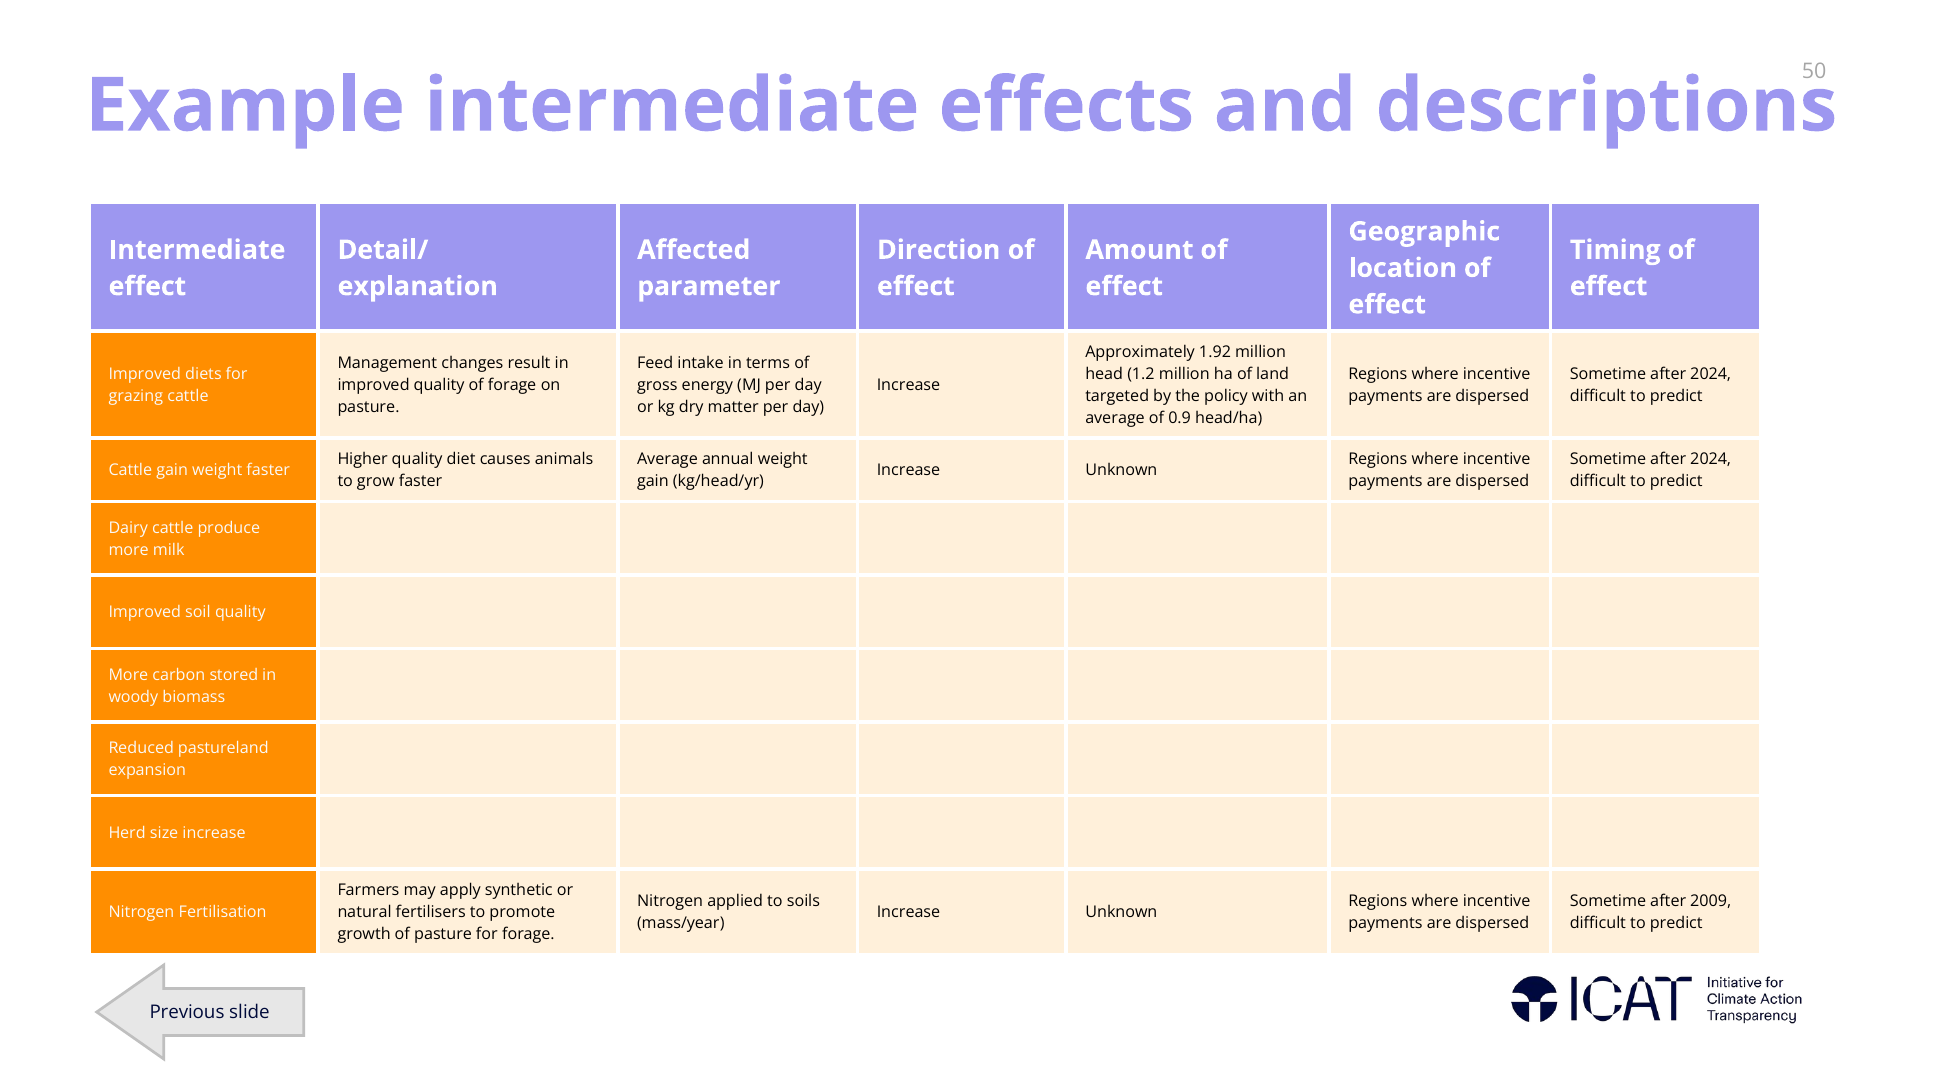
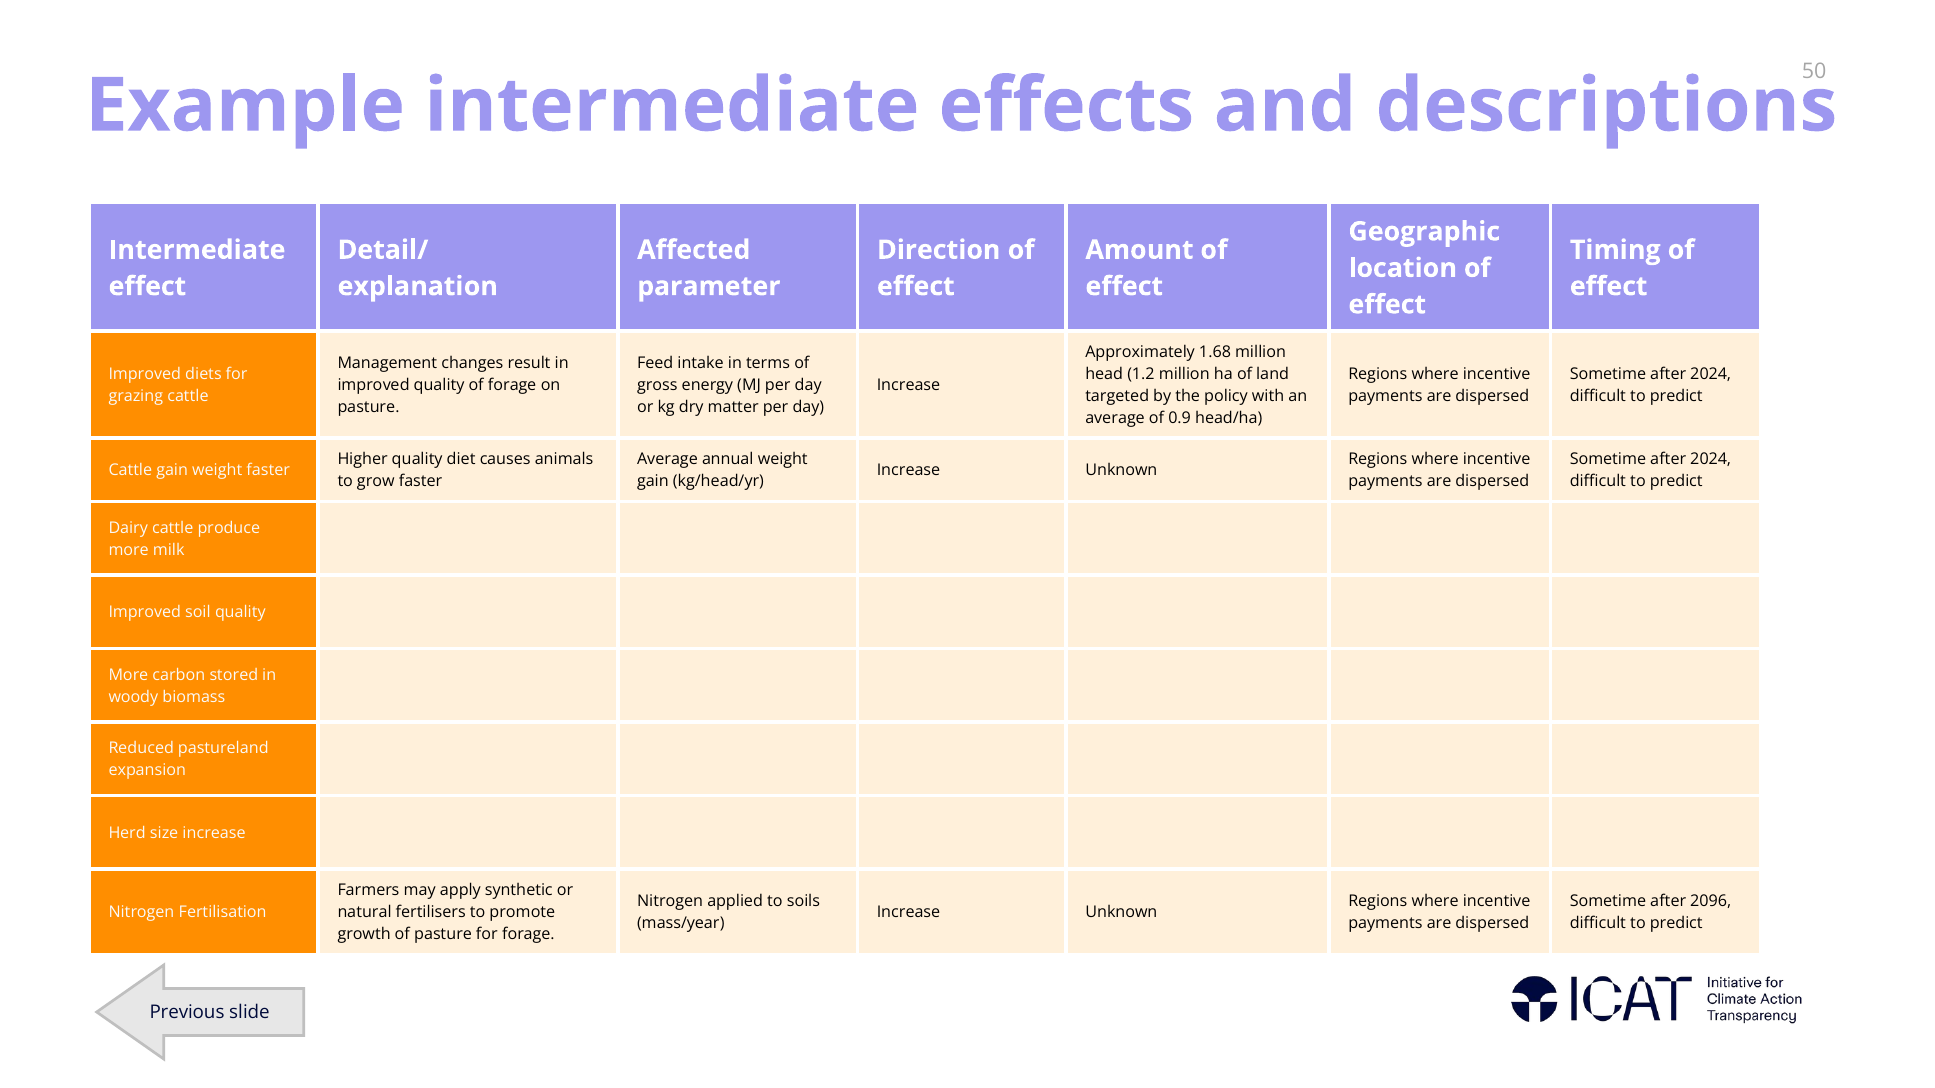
1.92: 1.92 -> 1.68 (1215, 352)
2009: 2009 -> 2096 (1711, 902)
